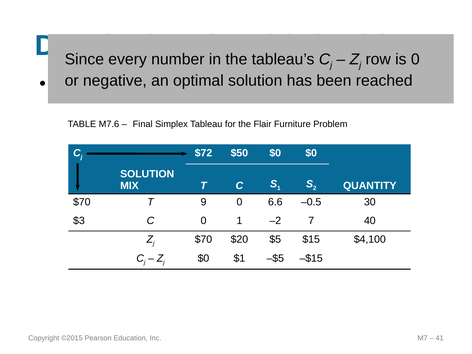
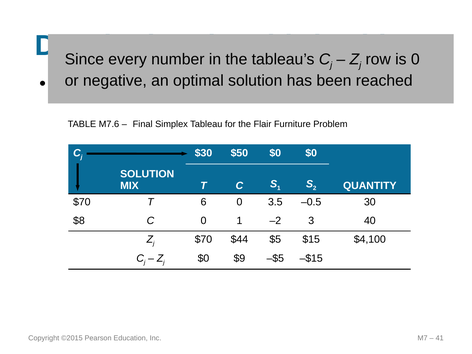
$72: $72 -> $30 (203, 153)
9: 9 -> 6 (204, 202)
6.6: 6.6 -> 3.5 (275, 202)
$3: $3 -> $8 (79, 221)
7: 7 -> 3 (311, 221)
$20: $20 -> $44 (239, 239)
$1: $1 -> $9 (239, 258)
